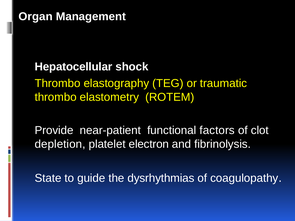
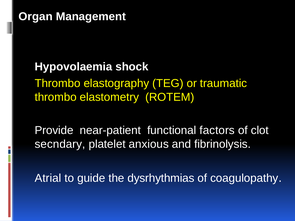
Hepatocellular: Hepatocellular -> Hypovolaemia (73, 67)
depletion: depletion -> secndary (60, 144)
electron: electron -> anxious (149, 144)
State: State -> Atrial (48, 178)
